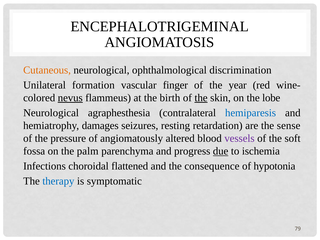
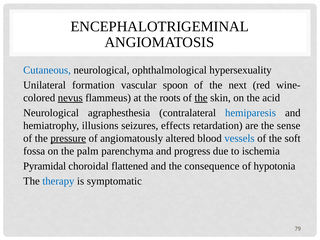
Cutaneous colour: orange -> blue (47, 70)
discrimination: discrimination -> hypersexuality (241, 70)
finger: finger -> spoon (175, 85)
year: year -> next (238, 85)
birth: birth -> roots (170, 98)
lobe: lobe -> acid (271, 98)
damages: damages -> illusions (100, 126)
resting: resting -> effects (176, 126)
pressure underline: none -> present (68, 138)
vessels colour: purple -> blue (239, 138)
due underline: present -> none (221, 151)
Infections: Infections -> Pyramidal (45, 166)
